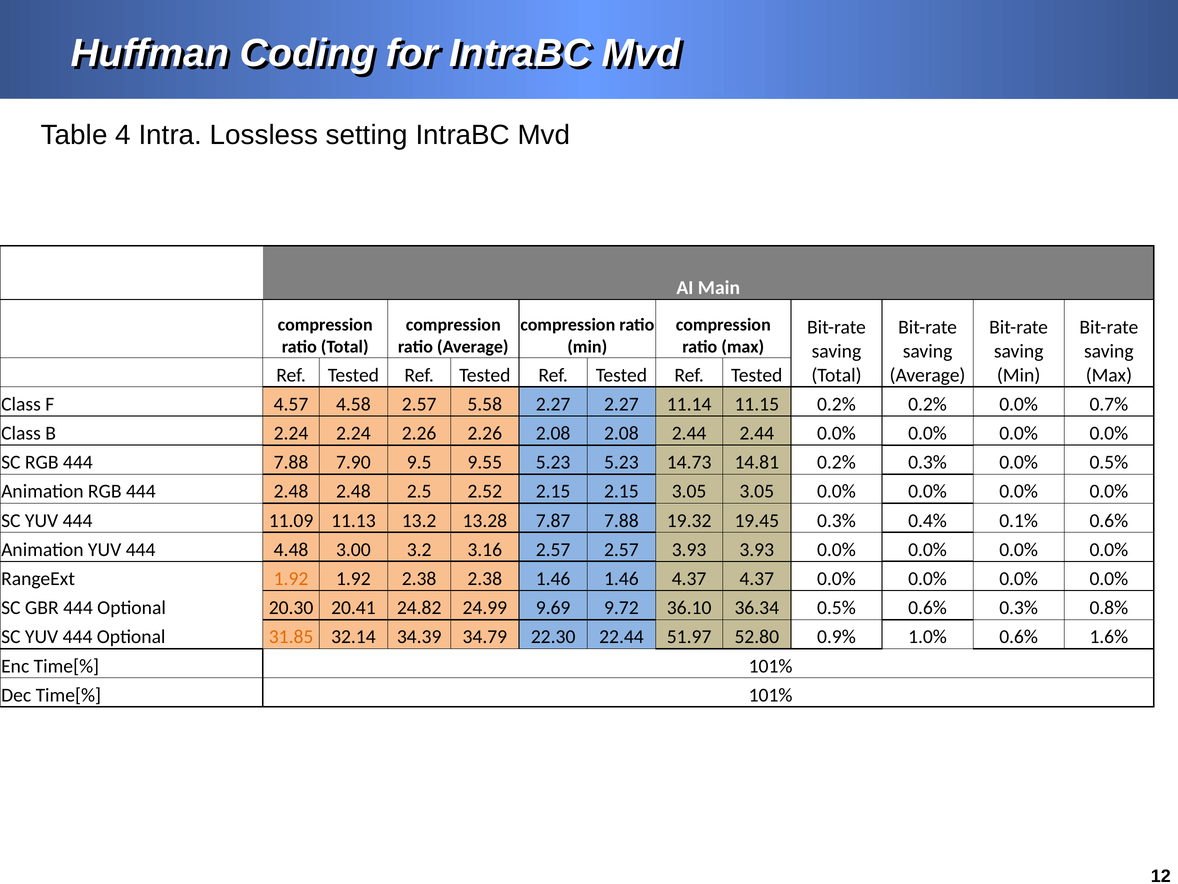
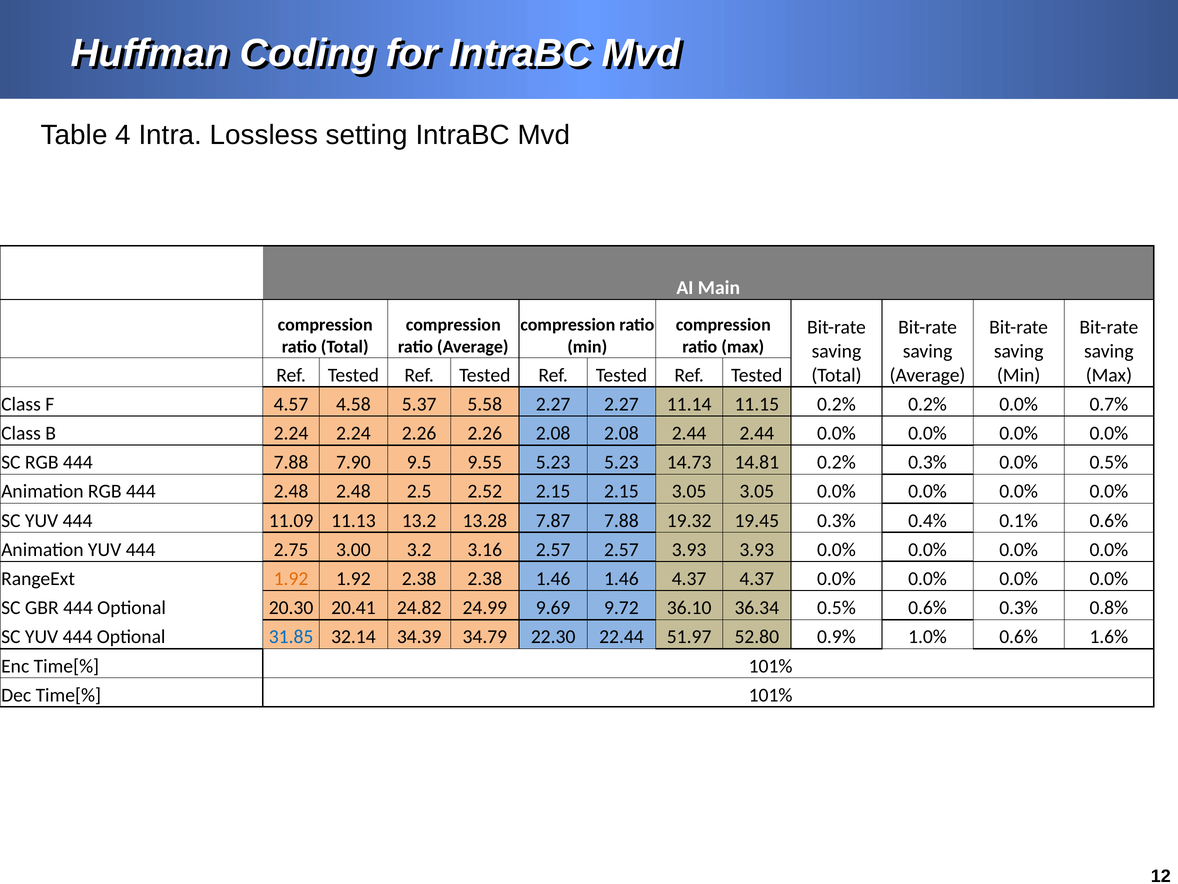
4.58 2.57: 2.57 -> 5.37 (419, 404)
4.48: 4.48 -> 2.75 (291, 549)
31.85 colour: orange -> blue (291, 637)
